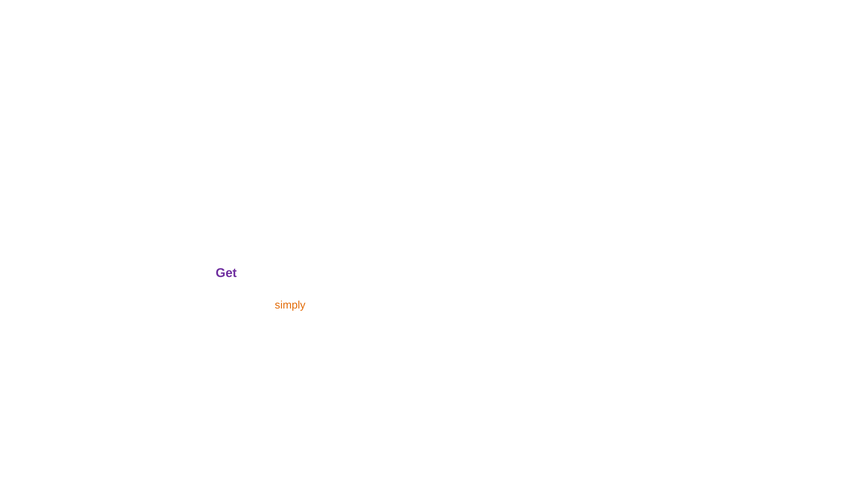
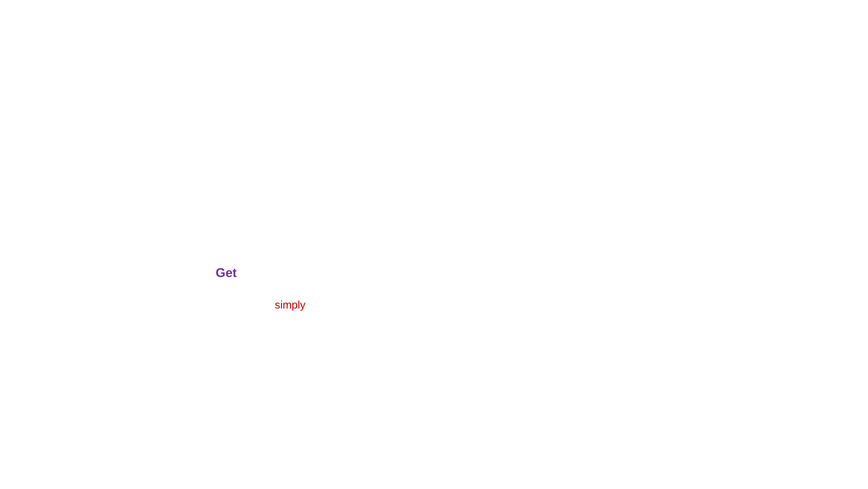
simply colour: orange -> red (290, 305)
